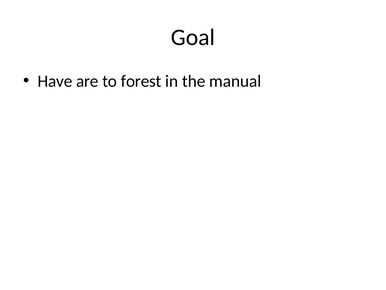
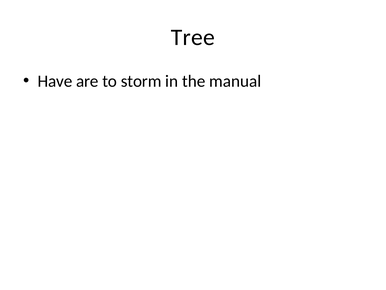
Goal: Goal -> Tree (193, 37)
forest: forest -> storm (141, 81)
